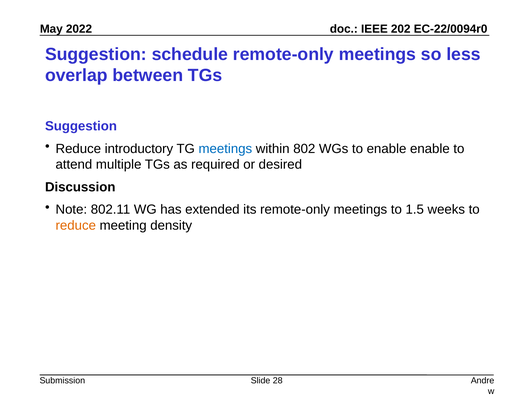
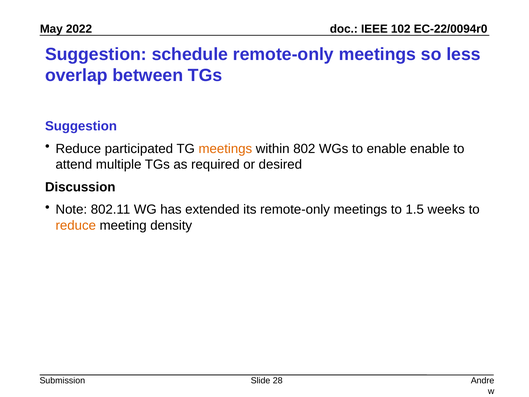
202: 202 -> 102 (401, 29)
introductory: introductory -> participated (139, 149)
meetings colour: blue -> orange (225, 149)
